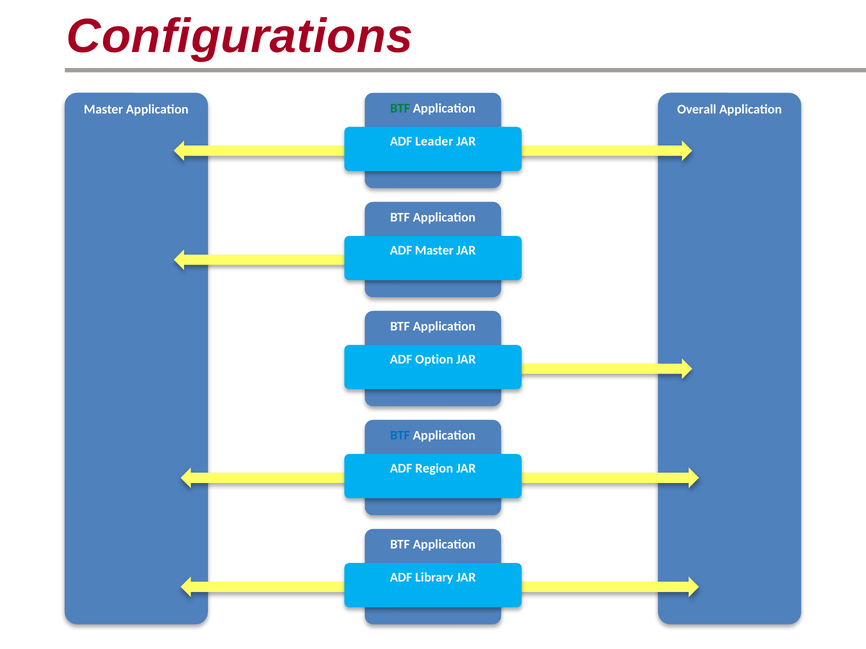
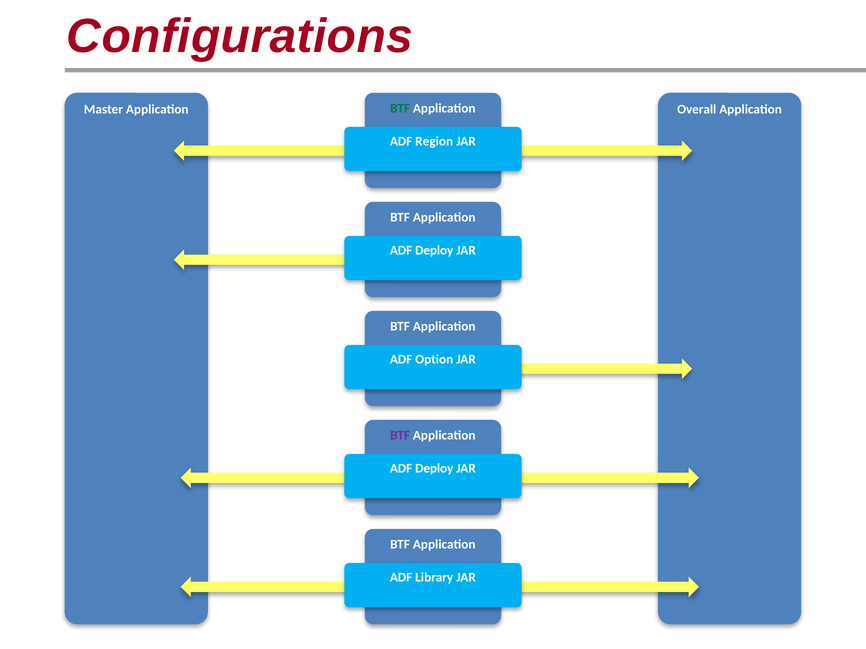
Leader: Leader -> Region (434, 142)
Master: Master -> Deploy (434, 251)
BTF colour: blue -> purple (400, 436)
Region: Region -> Deploy (434, 469)
